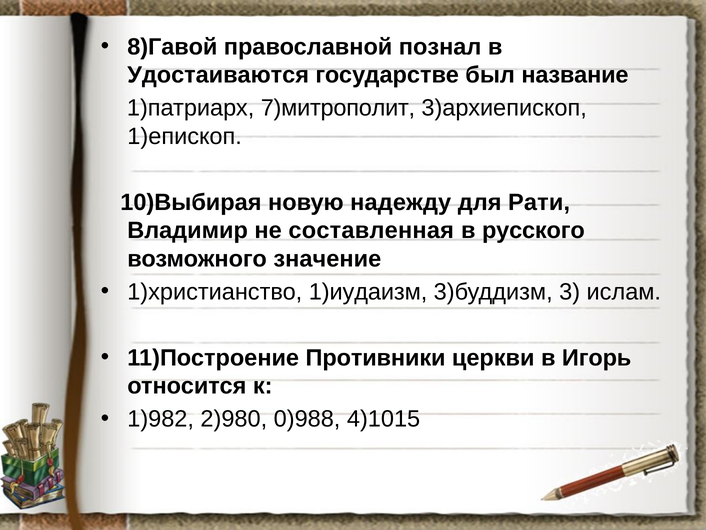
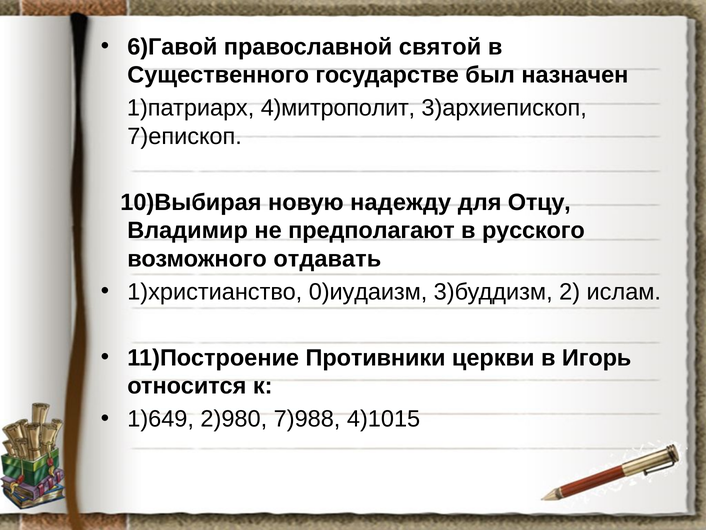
8)Гавой: 8)Гавой -> 6)Гавой (172, 47)
познал: познал -> святой (440, 47)
Удостаиваются: Удостаиваются -> Существенного (218, 75)
название: название -> назначен (575, 75)
7)митрополит: 7)митрополит -> 4)митрополит (338, 108)
1)епископ: 1)епископ -> 7)епископ (185, 136)
Рати: Рати -> Отцу (539, 202)
составленная: составленная -> предполагают (371, 230)
значение: значение -> отдавать (327, 259)
1)иудаизм: 1)иудаизм -> 0)иудаизм (368, 292)
3: 3 -> 2 (570, 292)
1)982: 1)982 -> 1)649 (161, 419)
0)988: 0)988 -> 7)988 (307, 419)
